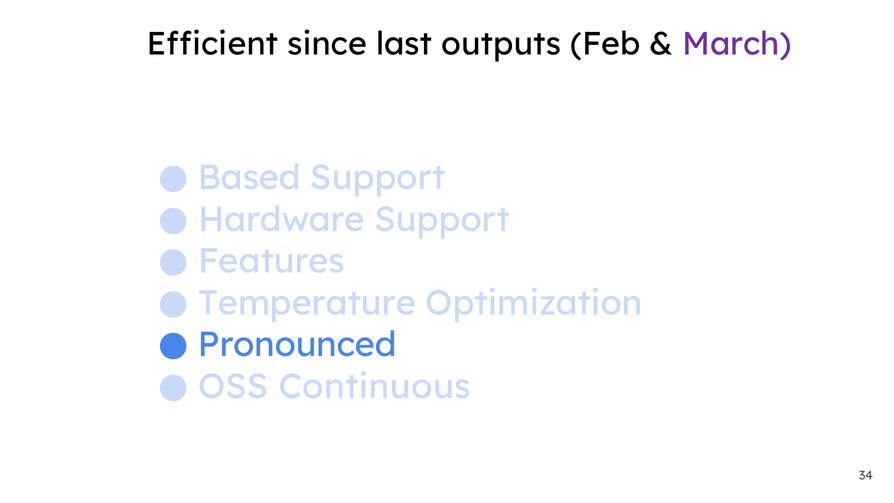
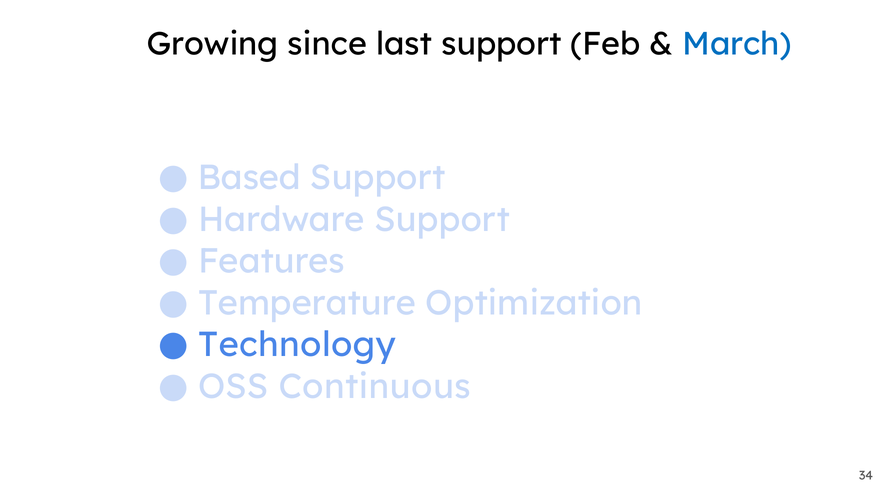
Efficient: Efficient -> Growing (212, 44)
last outputs: outputs -> support (501, 44)
March colour: purple -> blue (737, 44)
Pronounced: Pronounced -> Technology (297, 345)
